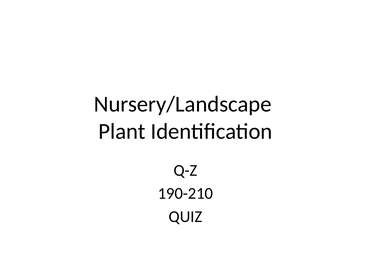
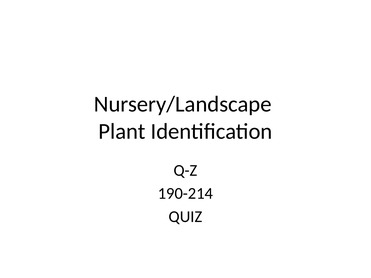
190-210: 190-210 -> 190-214 (185, 194)
